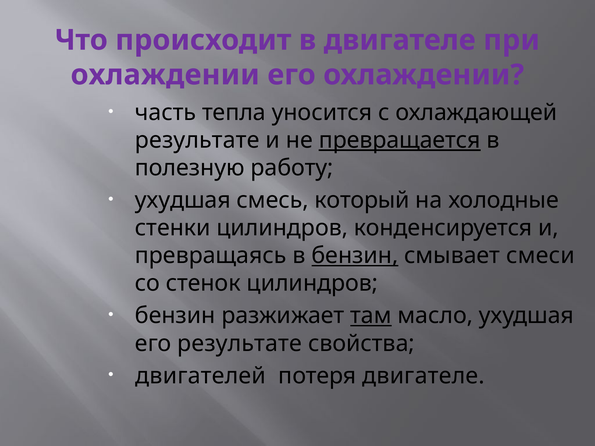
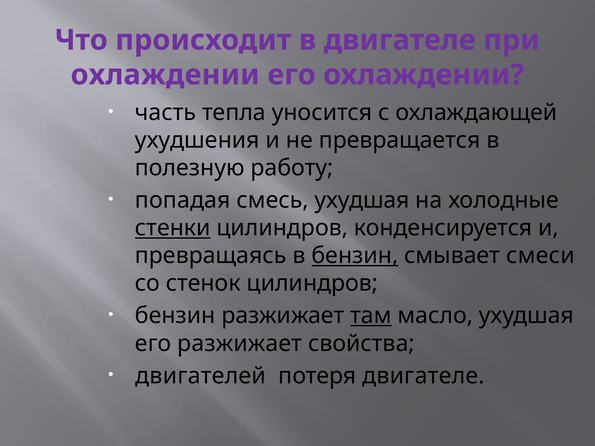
результате: результате -> ухудшения (197, 140)
превращается underline: present -> none (400, 140)
ухудшая: ухудшая -> попадая (183, 200)
смесь который: который -> ухудшая (362, 200)
стенки underline: none -> present (173, 228)
его результате: результате -> разжижает (240, 344)
